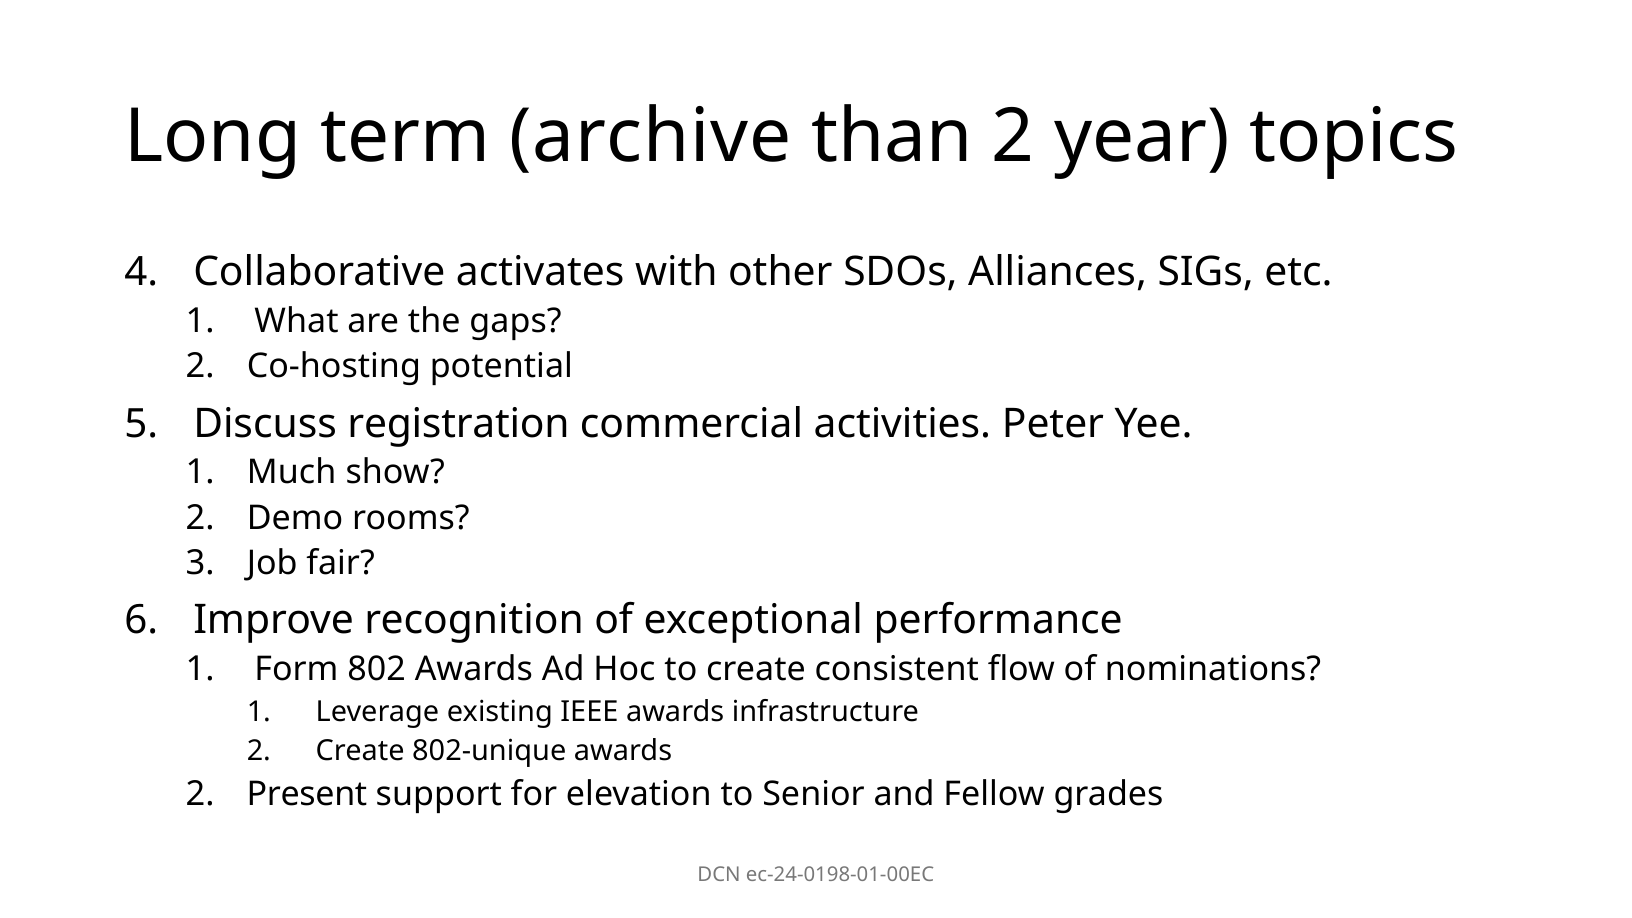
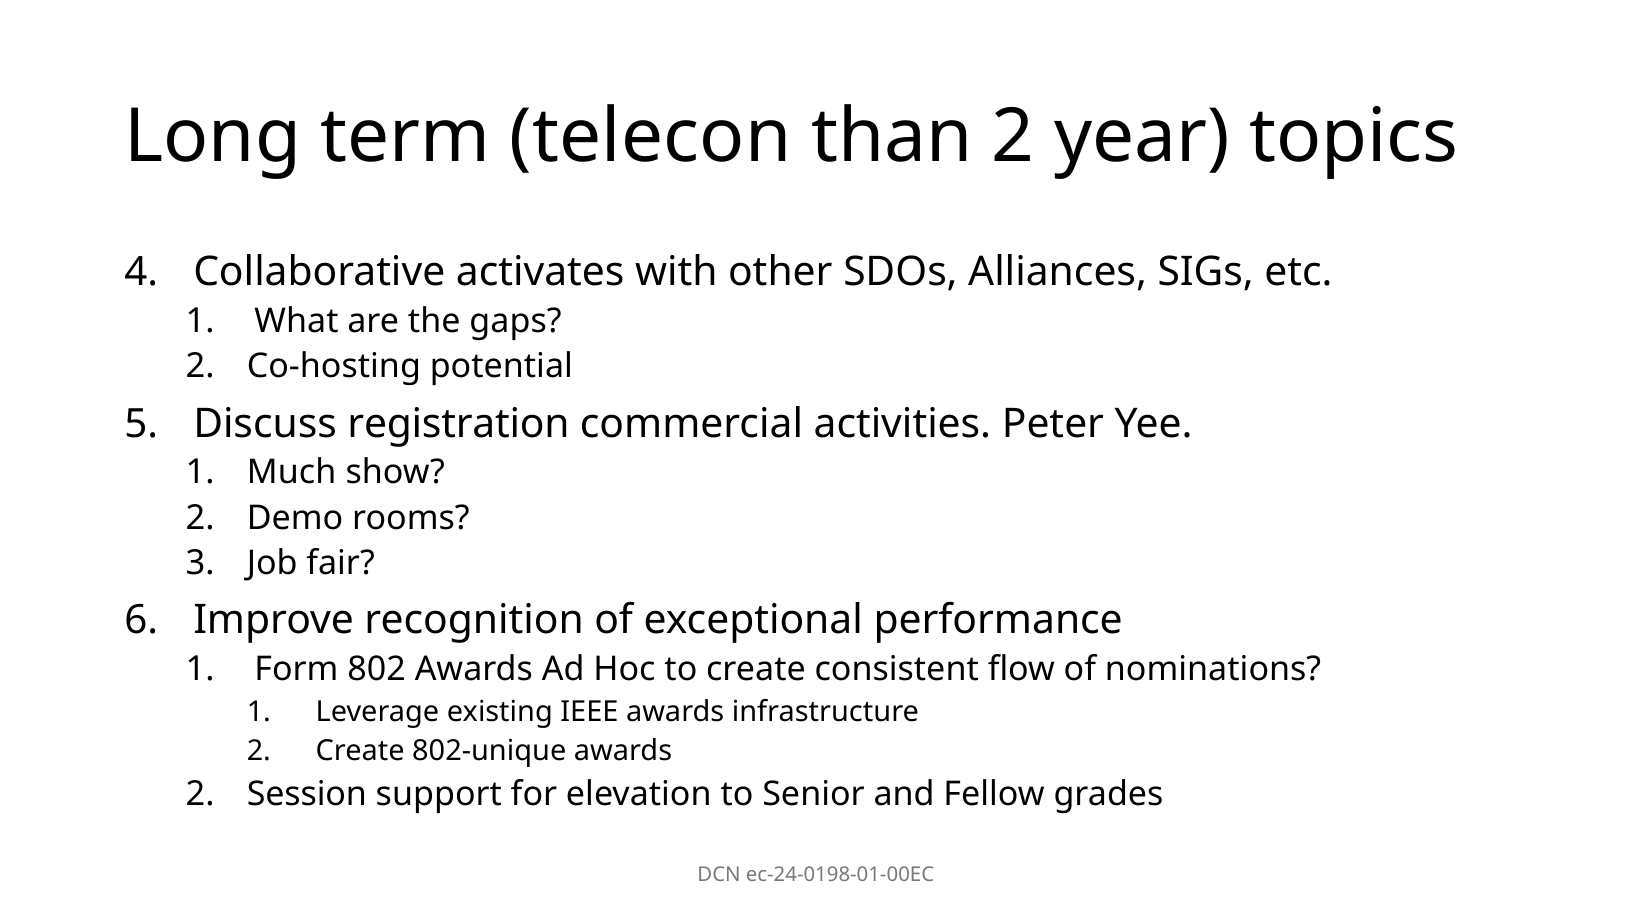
archive: archive -> telecon (651, 137)
Present: Present -> Session (307, 794)
